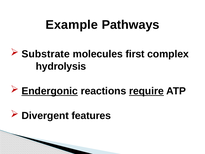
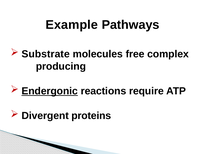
first: first -> free (135, 54)
hydrolysis: hydrolysis -> producing (61, 66)
require underline: present -> none (146, 91)
features: features -> proteins (91, 115)
